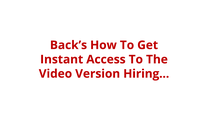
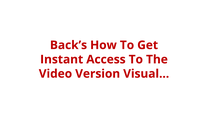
Hiring: Hiring -> Visual (146, 74)
